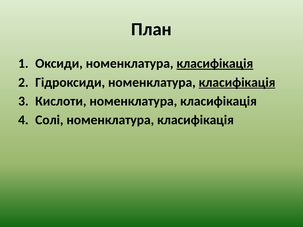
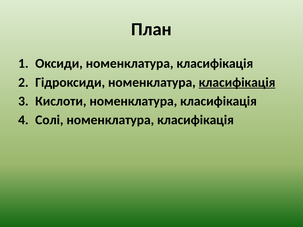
класифікація underline: present -> none (215, 64)
